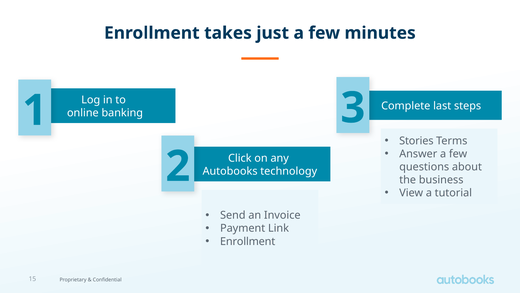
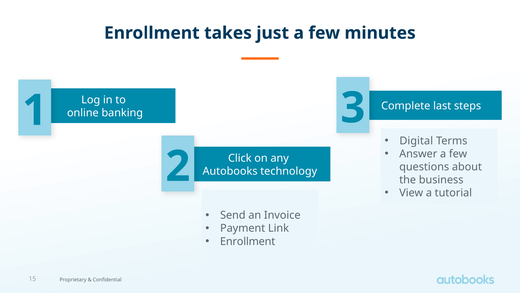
Stories: Stories -> Digital (416, 141)
